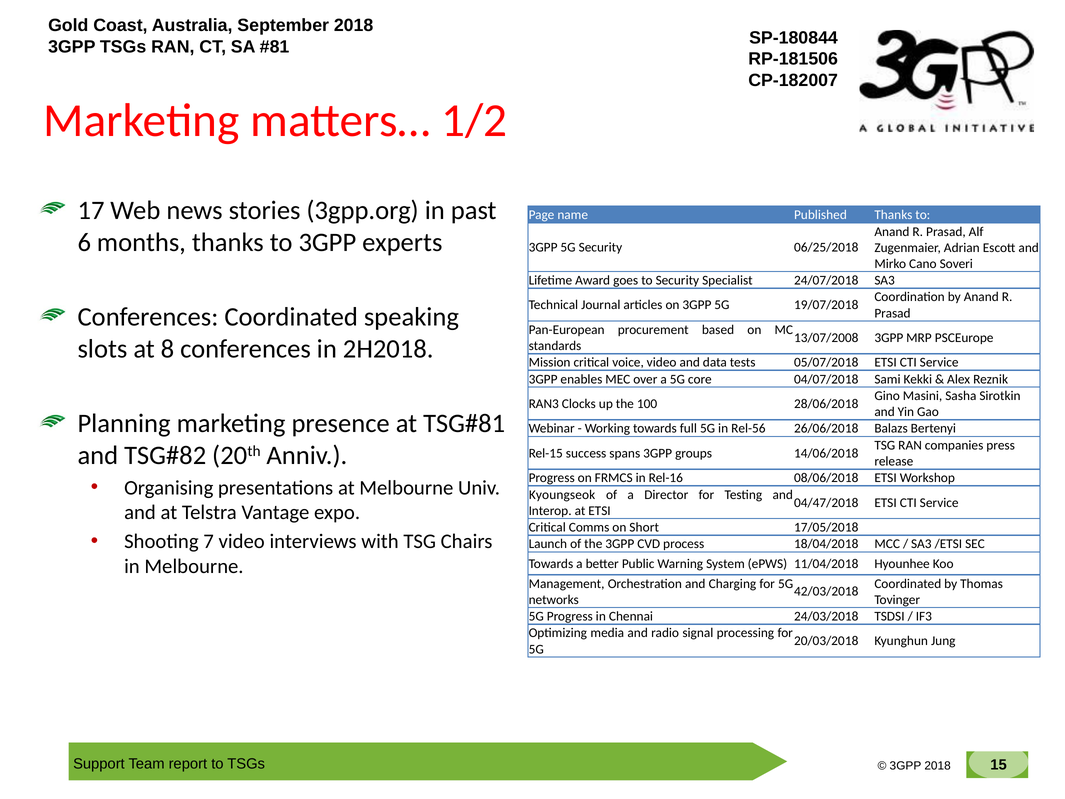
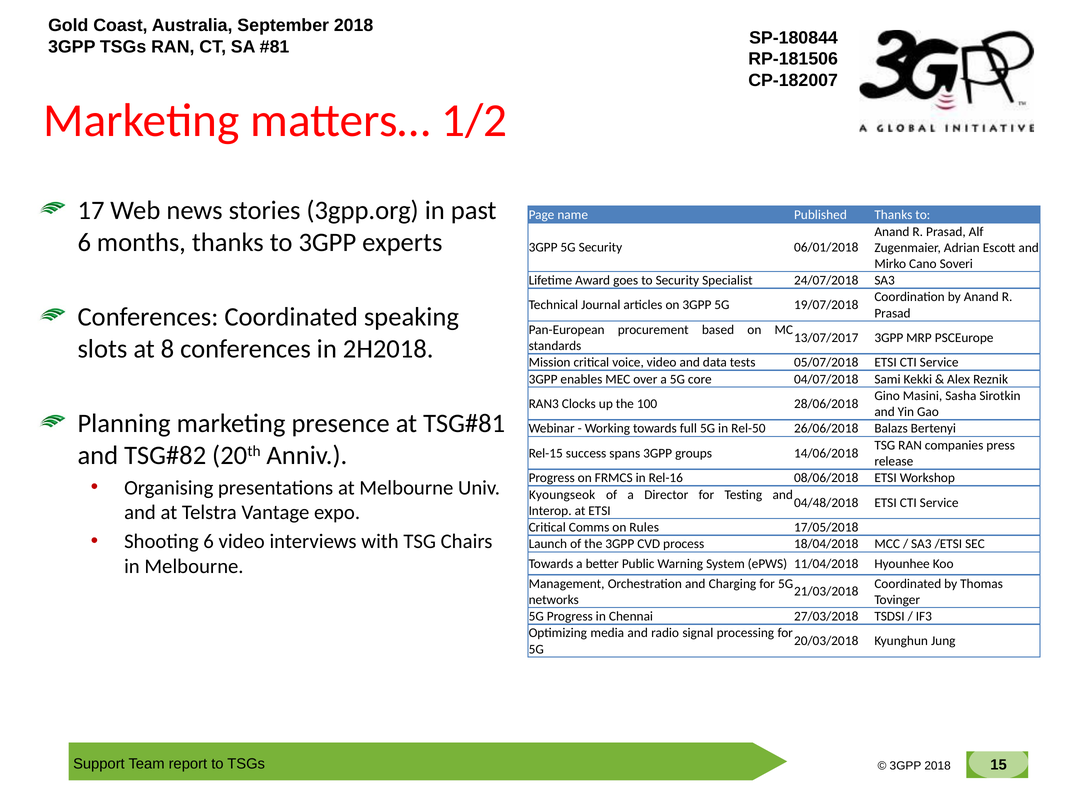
06/25/2018: 06/25/2018 -> 06/01/2018 (826, 248)
13/07/2008: 13/07/2008 -> 13/07/2017 (826, 338)
Rel-56: Rel-56 -> Rel-50 (748, 428)
04/47/2018: 04/47/2018 -> 04/48/2018 (826, 502)
Short: Short -> Rules (644, 527)
Shooting 7: 7 -> 6 (209, 541)
42/03/2018: 42/03/2018 -> 21/03/2018 (826, 591)
24/03/2018: 24/03/2018 -> 27/03/2018 (826, 616)
